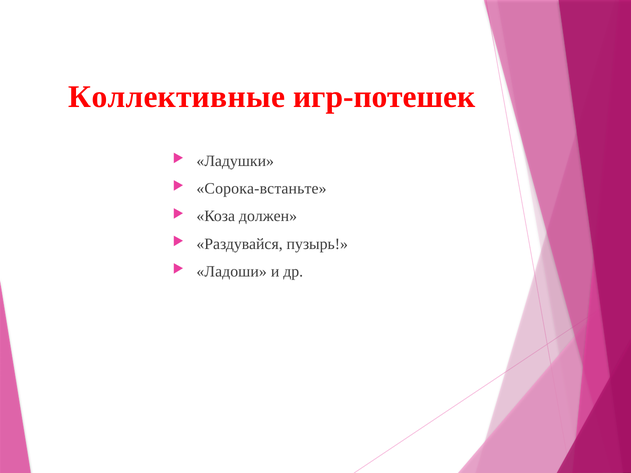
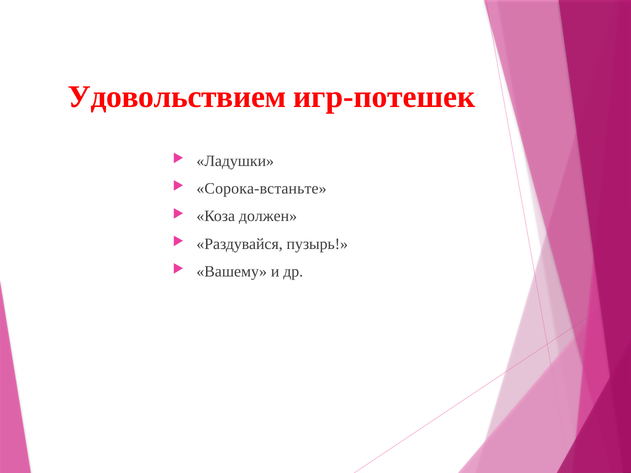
Коллективные: Коллективные -> Удовольствием (177, 97)
Ладоши: Ладоши -> Вашему (232, 272)
